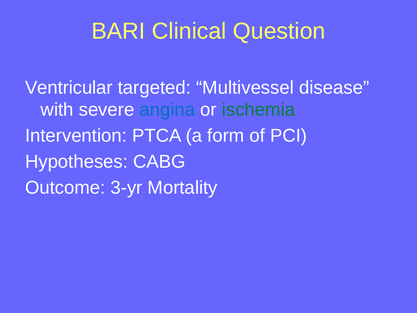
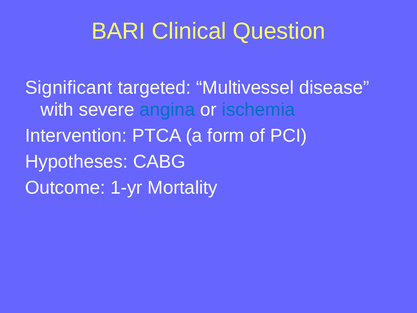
Ventricular: Ventricular -> Significant (69, 87)
ischemia colour: green -> blue (259, 110)
3-yr: 3-yr -> 1-yr (126, 188)
